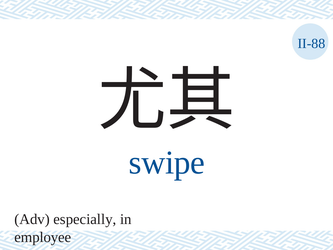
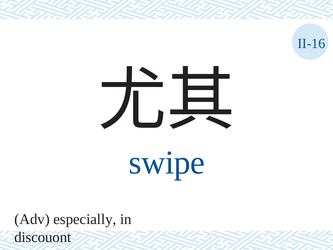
II-88: II-88 -> II-16 (311, 44)
employee: employee -> discouont (43, 237)
